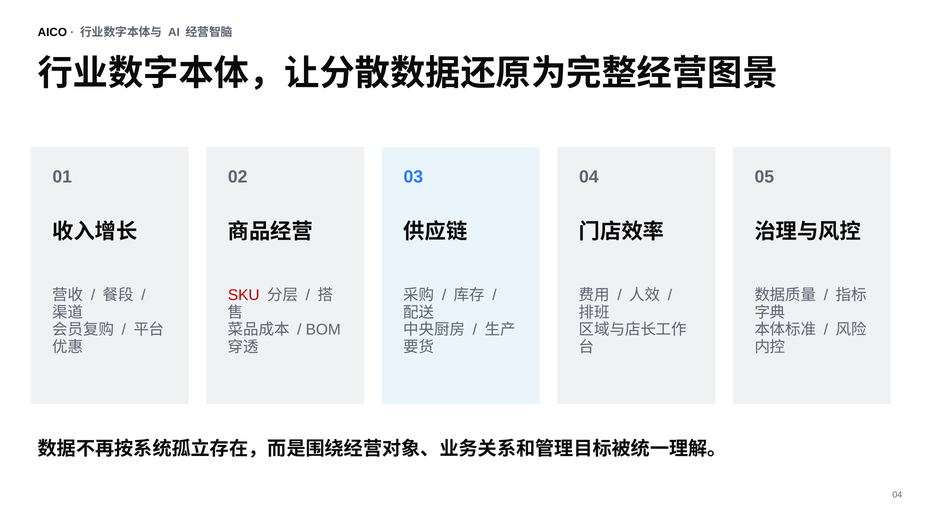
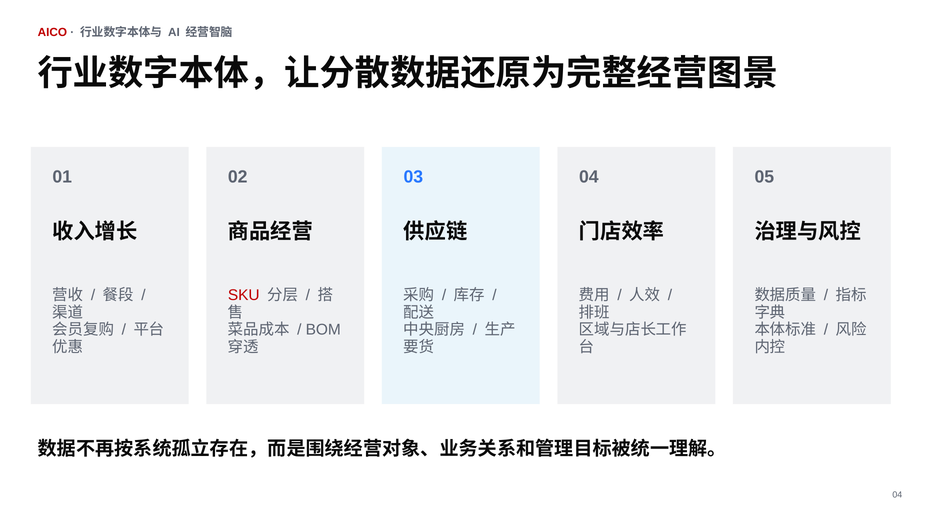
AICO colour: black -> red (52, 32)
